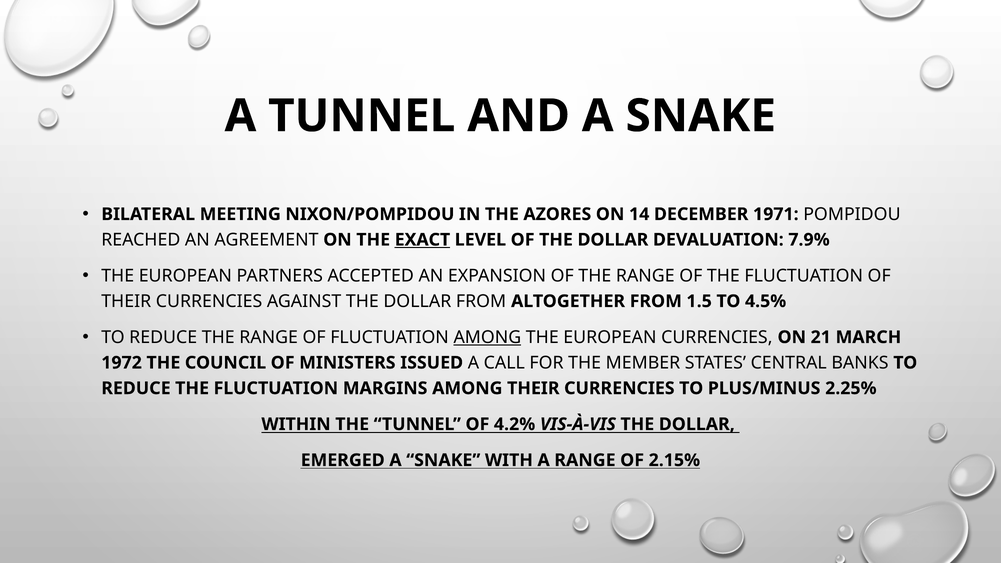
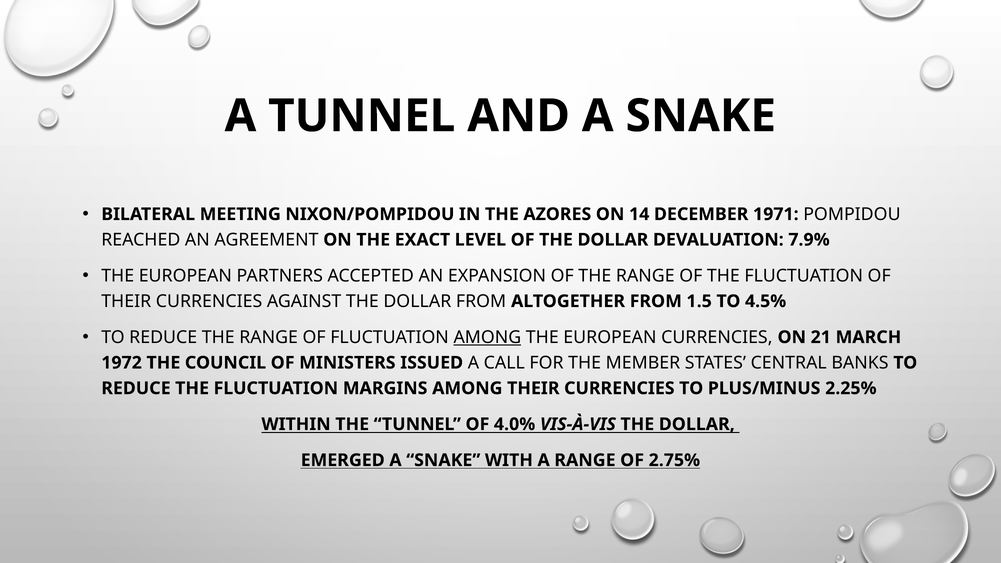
EXACT underline: present -> none (422, 240)
4.2%: 4.2% -> 4.0% (515, 424)
2.15%: 2.15% -> 2.75% (674, 460)
